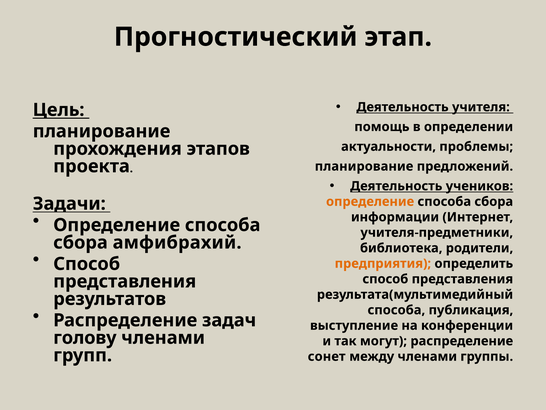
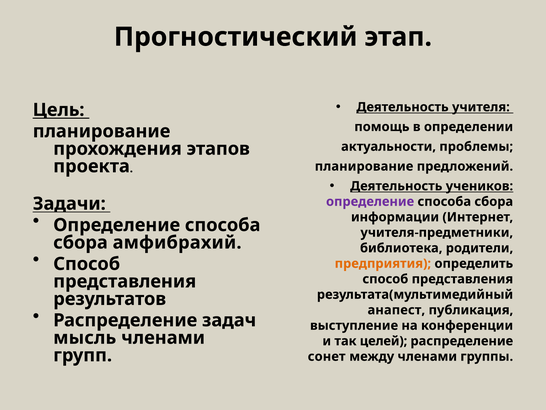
определение colour: orange -> purple (370, 201)
способа: способа -> анапест (396, 310)
голову: голову -> мысль (85, 337)
могут: могут -> целей (384, 341)
